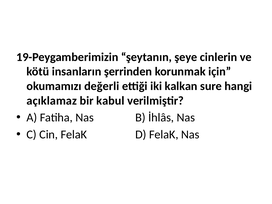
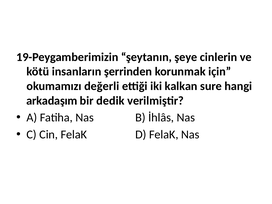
açıklamaz: açıklamaz -> arkadaşım (52, 101)
kabul: kabul -> dedik (110, 101)
